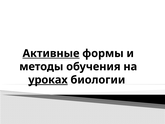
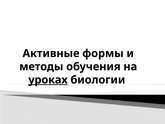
Активные underline: present -> none (51, 53)
